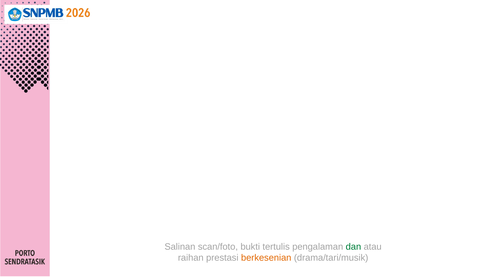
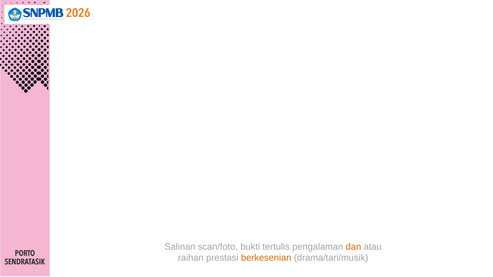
dan colour: green -> orange (353, 247)
